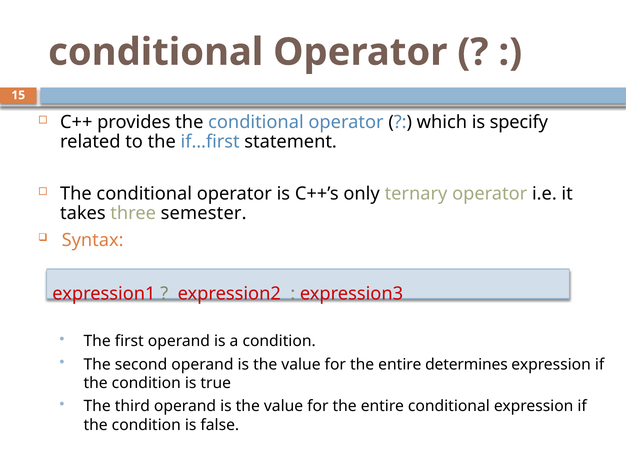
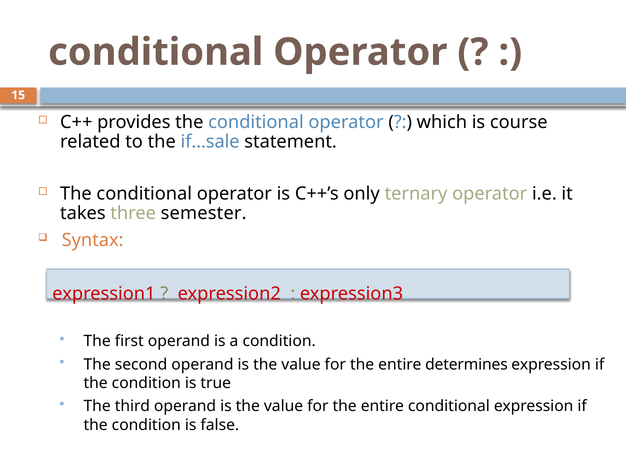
specify: specify -> course (519, 122)
if…first: if…first -> if…sale (210, 142)
